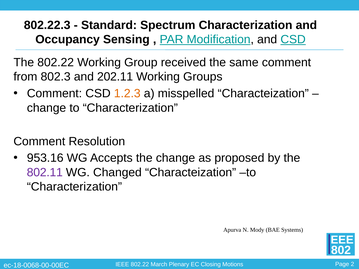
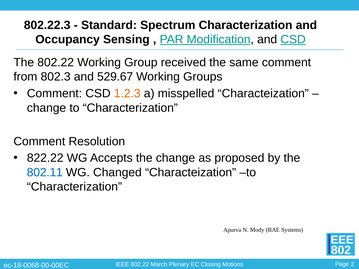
202.11: 202.11 -> 529.67 (115, 77)
953.16: 953.16 -> 822.22 (45, 158)
802.11 colour: purple -> blue (45, 173)
